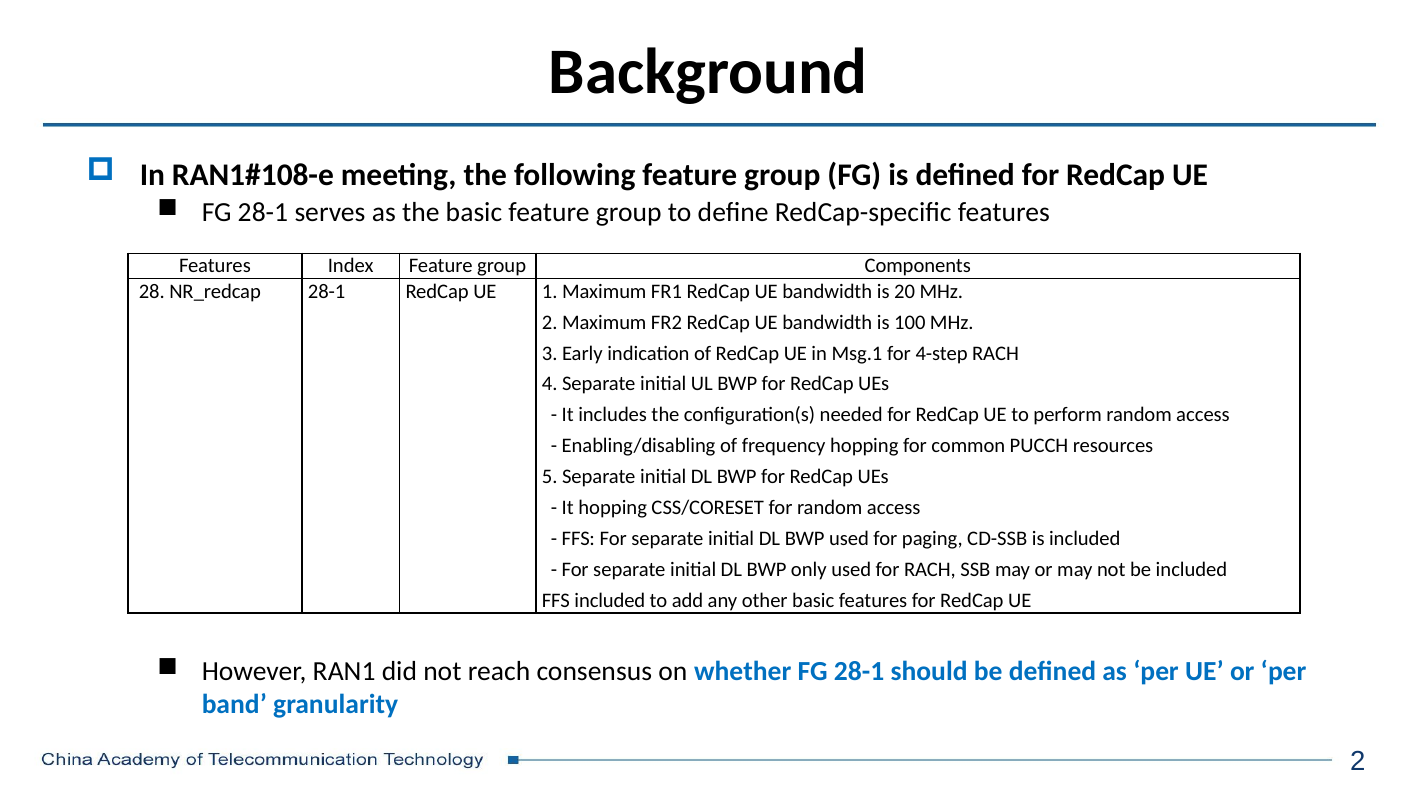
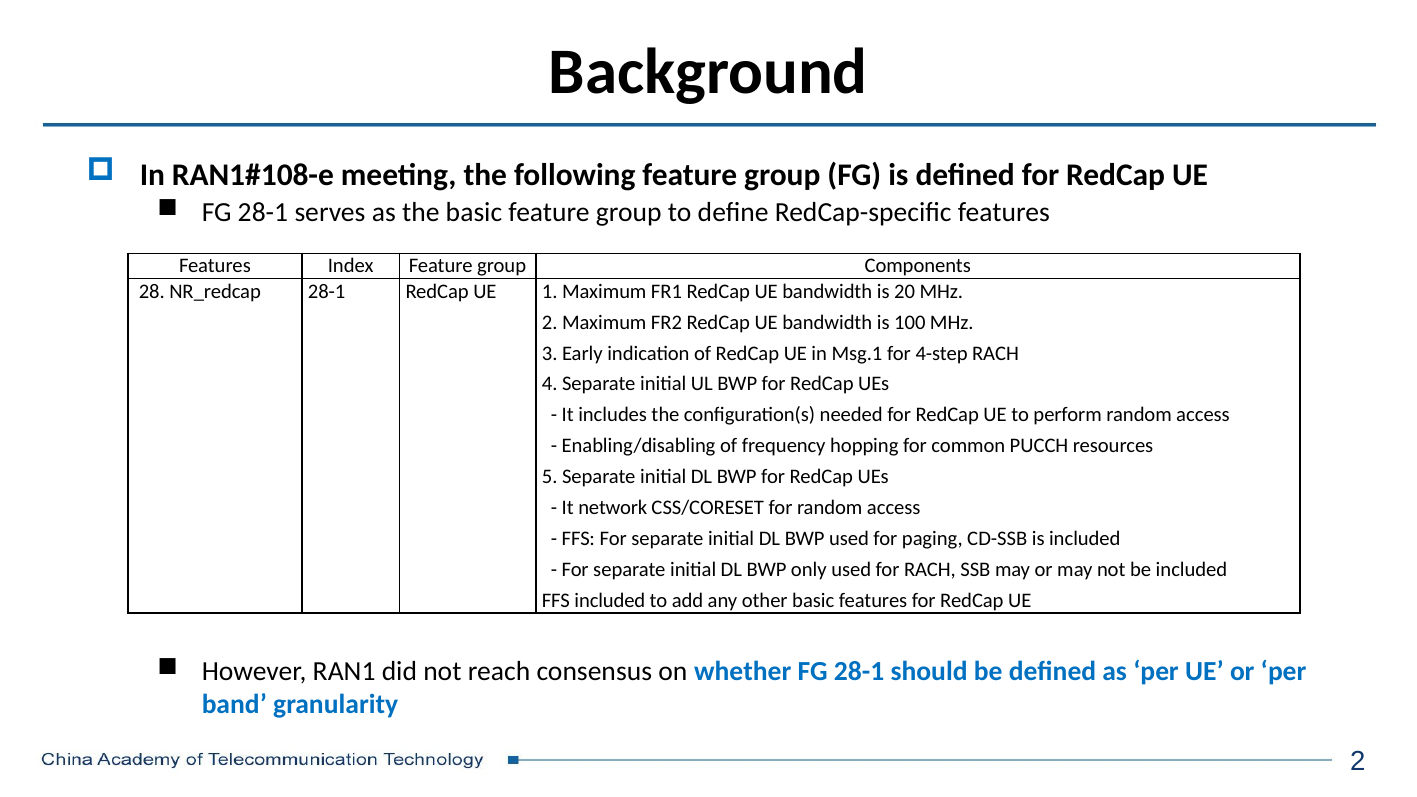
It hopping: hopping -> network (613, 508)
